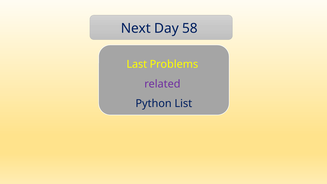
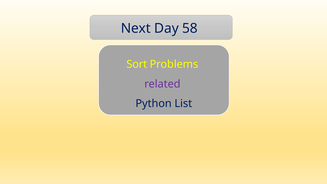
Last: Last -> Sort (137, 64)
